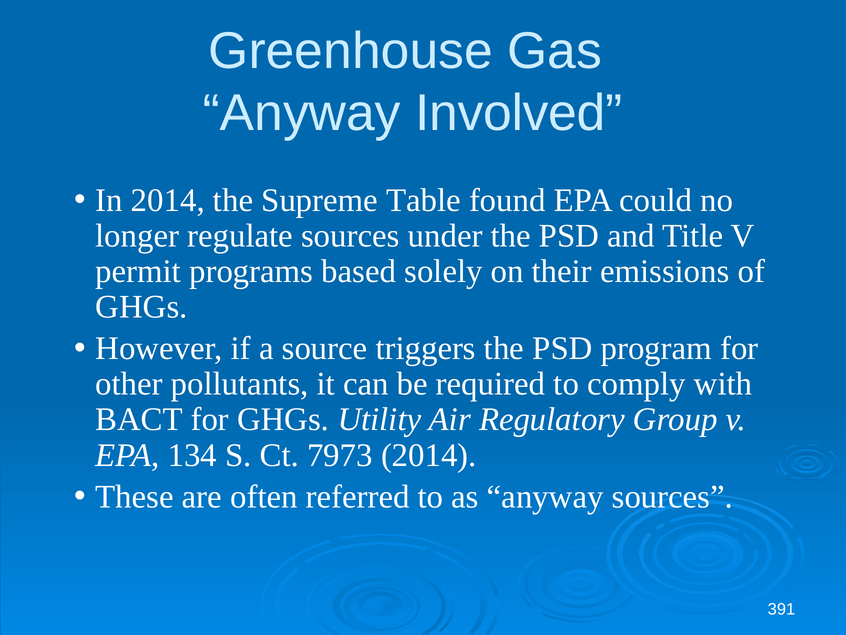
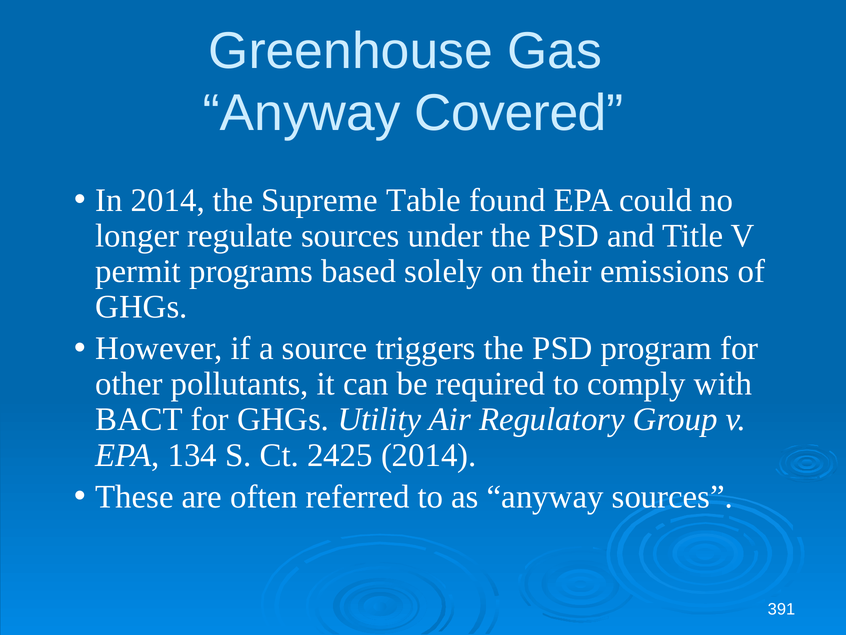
Involved: Involved -> Covered (519, 113)
7973: 7973 -> 2425 (340, 455)
